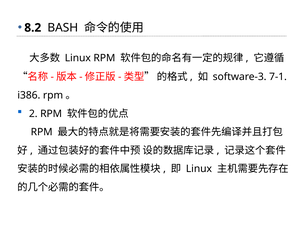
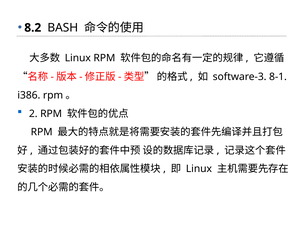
7-1: 7-1 -> 8-1 (278, 77)
